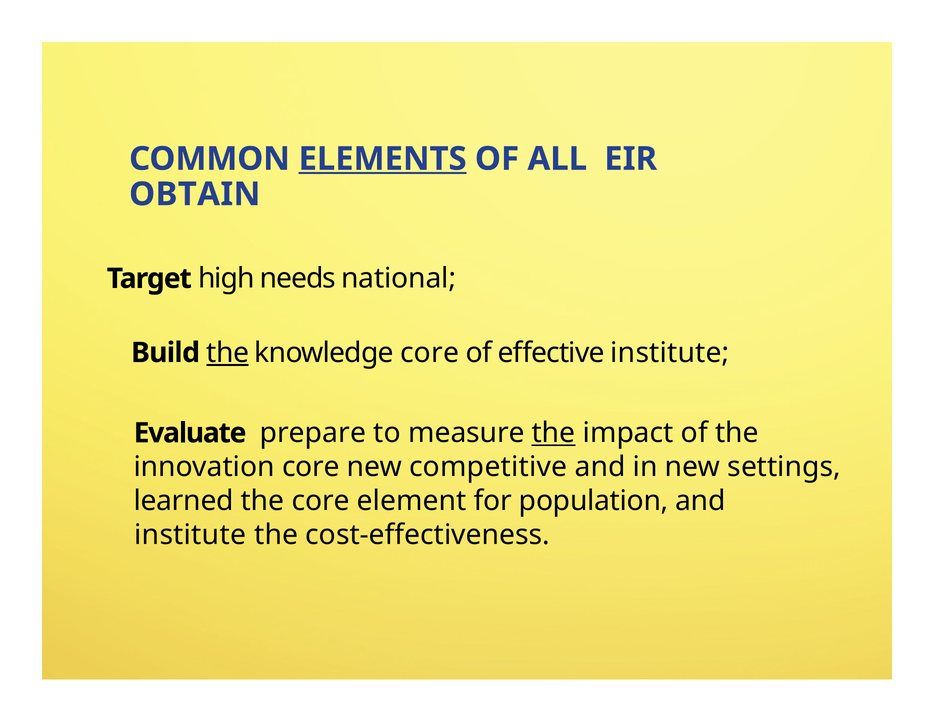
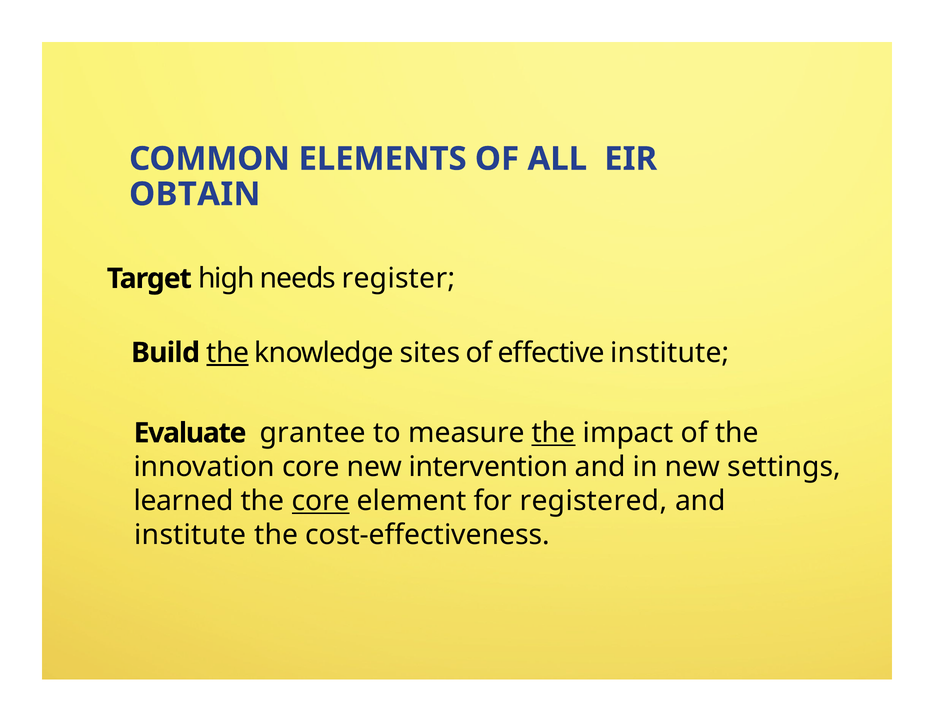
ELEMENTS underline: present -> none (383, 159)
national: national -> register (398, 279)
knowledge core: core -> sites (430, 353)
prepare: prepare -> grantee (313, 433)
competitive: competitive -> intervention (488, 467)
core underline: none -> present (321, 501)
population: population -> registered (593, 501)
